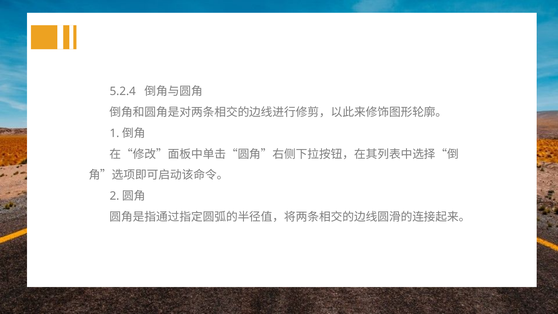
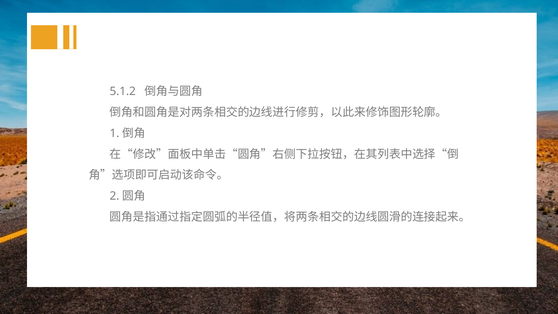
5.2.4: 5.2.4 -> 5.1.2 (123, 91)
